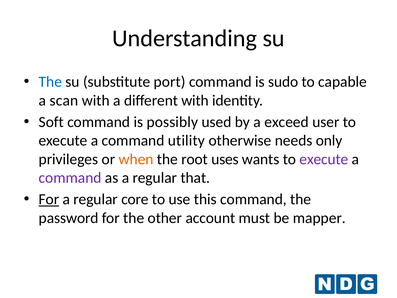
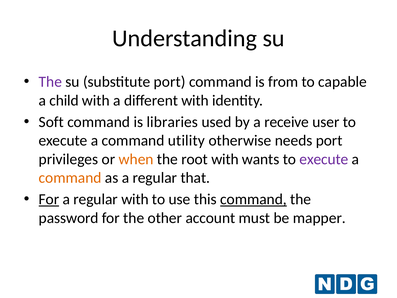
The colour: blue -> purple (50, 82)
sudo: sudo -> from (283, 82)
scan: scan -> child (64, 100)
possibly: possibly -> libraries (172, 122)
exceed: exceed -> receive (287, 122)
needs only: only -> port (329, 141)
root uses: uses -> with (225, 159)
command colour: purple -> orange (70, 178)
regular core: core -> with (135, 199)
command underline: none -> present (253, 199)
